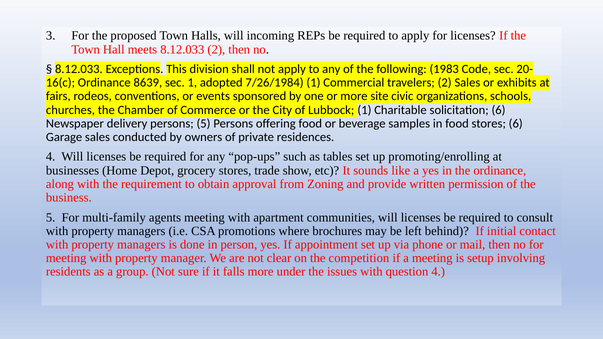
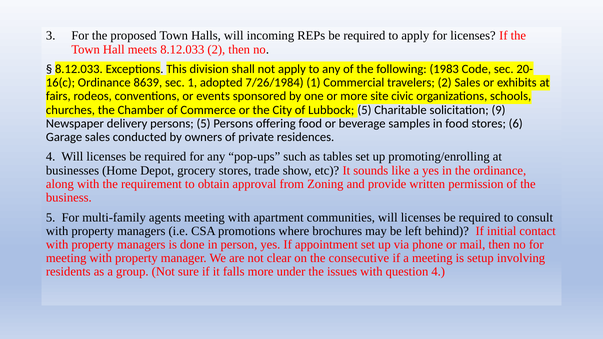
Lubbock 1: 1 -> 5 (364, 110)
solicitation 6: 6 -> 9 (499, 110)
competition: competition -> consecutive (359, 258)
